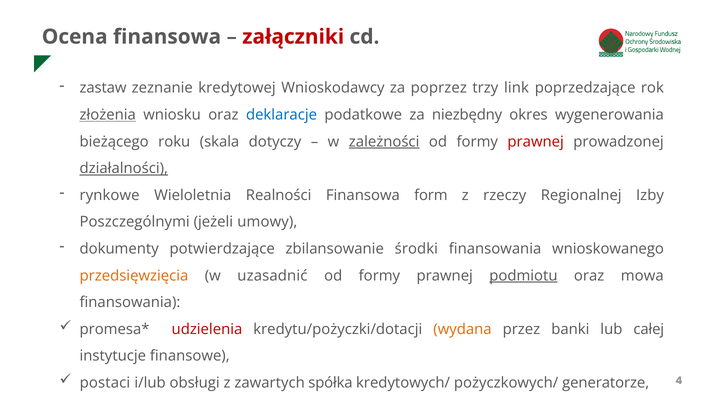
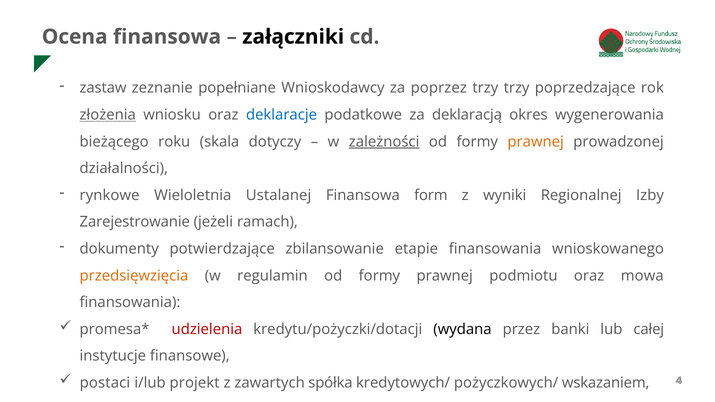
załączniki colour: red -> black (293, 37)
kredytowej: kredytowej -> popełniane (237, 88)
trzy link: link -> trzy (517, 88)
niezbędny: niezbędny -> deklaracją (467, 115)
prawnej colour: red -> orange (536, 142)
działalności underline: present -> none (124, 168)
Realności: Realności -> Ustalanej (279, 195)
rzeczy: rzeczy -> wyniki (505, 195)
Poszczególnymi: Poszczególnymi -> Zarejestrowanie (135, 222)
umowy: umowy -> ramach (267, 222)
środki: środki -> etapie (416, 249)
uzasadnić: uzasadnić -> regulamin (272, 276)
podmiotu underline: present -> none (523, 276)
wydana colour: orange -> black (463, 329)
obsługi: obsługi -> projekt (195, 383)
generatorze: generatorze -> wskazaniem (606, 383)
